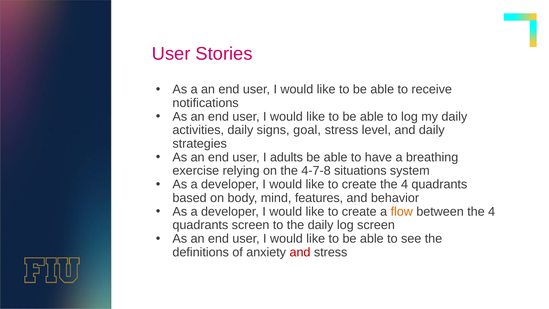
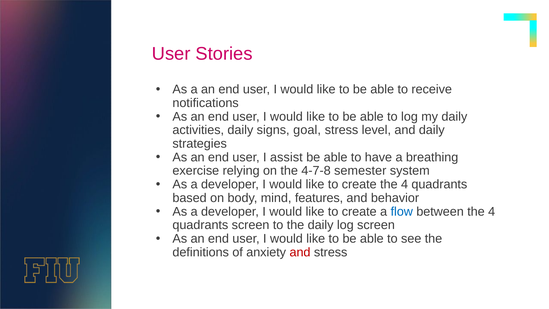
adults: adults -> assist (286, 157)
situations: situations -> semester (360, 171)
flow colour: orange -> blue (402, 211)
